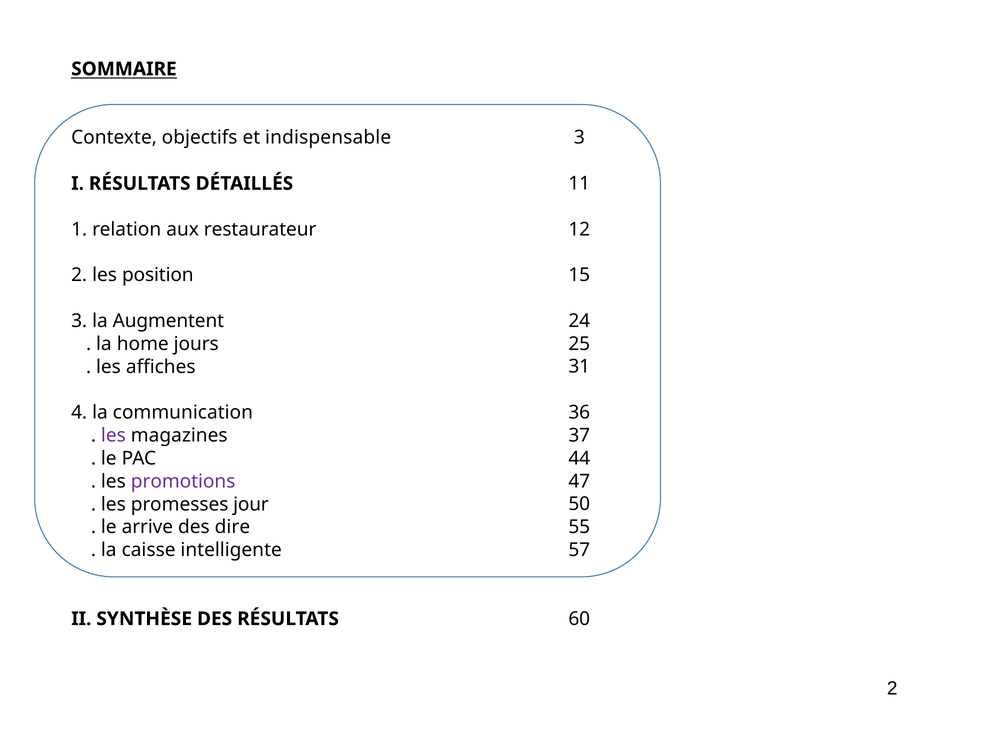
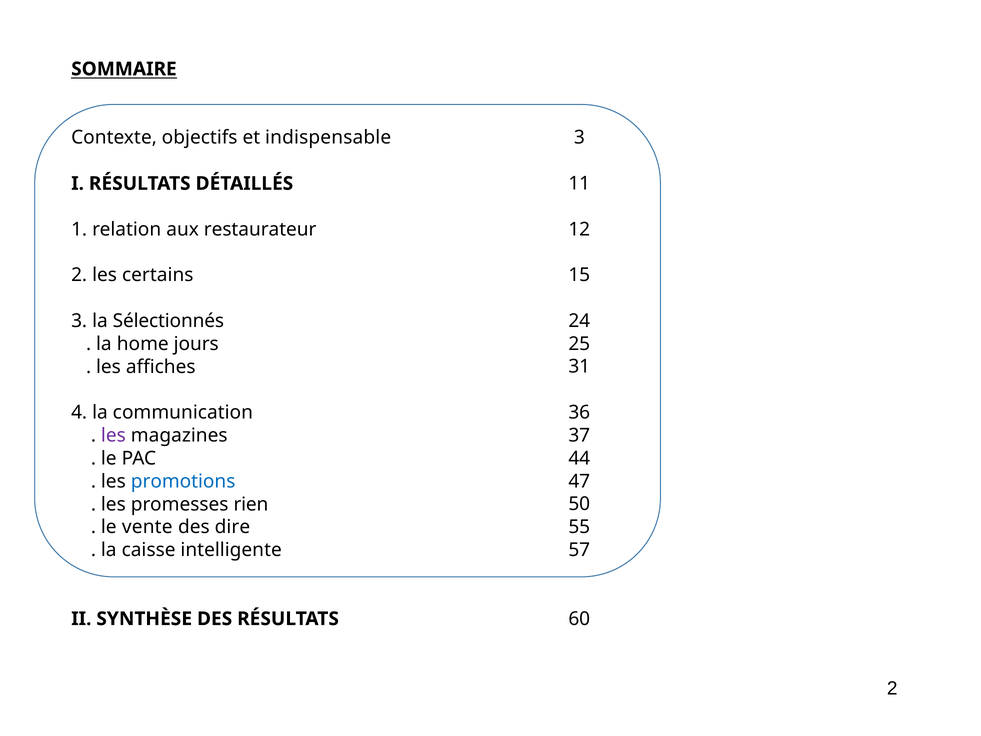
position: position -> certains (158, 275)
Augmentent: Augmentent -> Sélectionnés (168, 321)
promotions colour: purple -> blue (183, 481)
jour: jour -> rien (251, 504)
arrive: arrive -> vente (147, 527)
